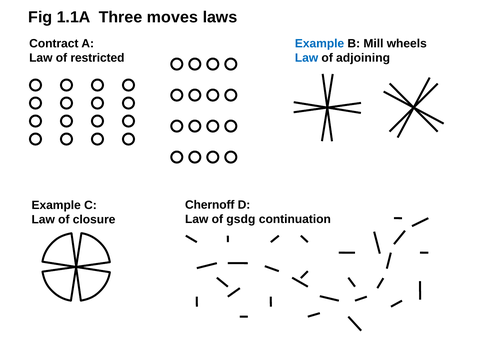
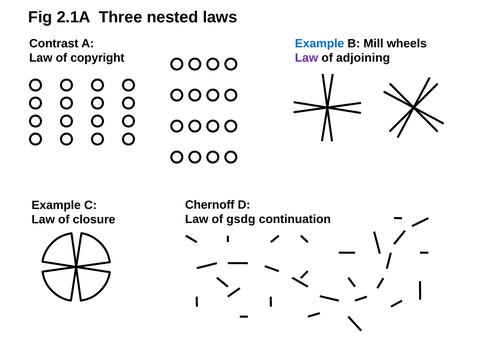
1.1A: 1.1A -> 2.1A (74, 17)
moves: moves -> nested (172, 17)
Contract: Contract -> Contrast (54, 43)
restricted: restricted -> copyright (97, 58)
Law colour: blue -> purple (307, 58)
